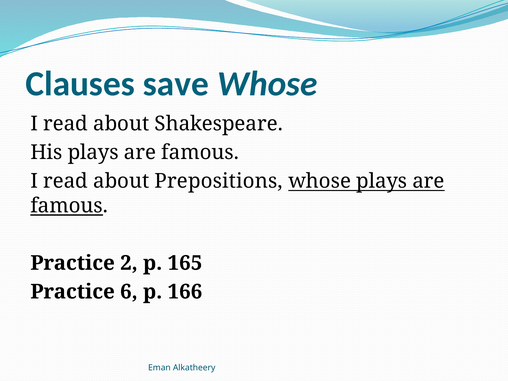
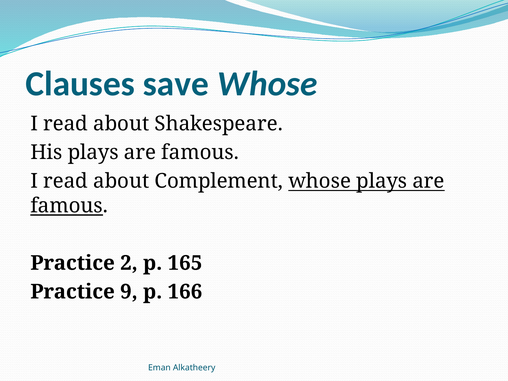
Prepositions: Prepositions -> Complement (219, 181)
6: 6 -> 9 (129, 292)
